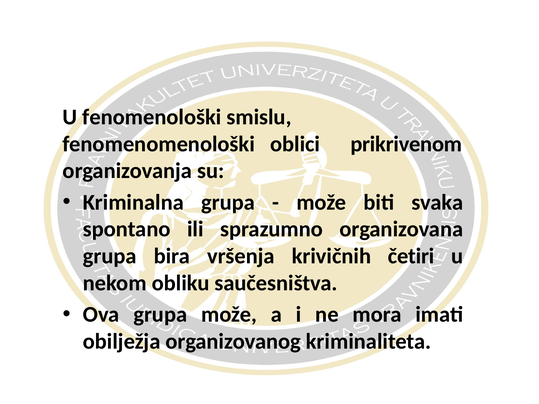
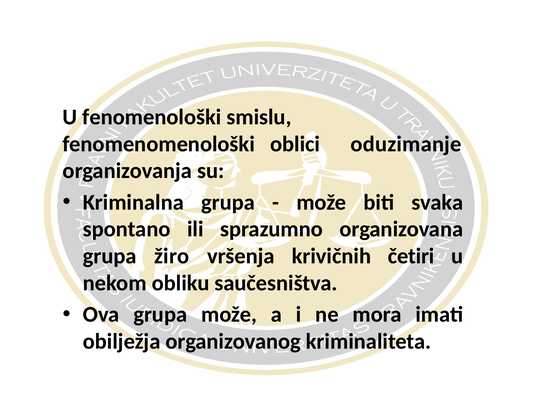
prikrivenom: prikrivenom -> oduzimanje (406, 144)
bira: bira -> žiro (172, 256)
